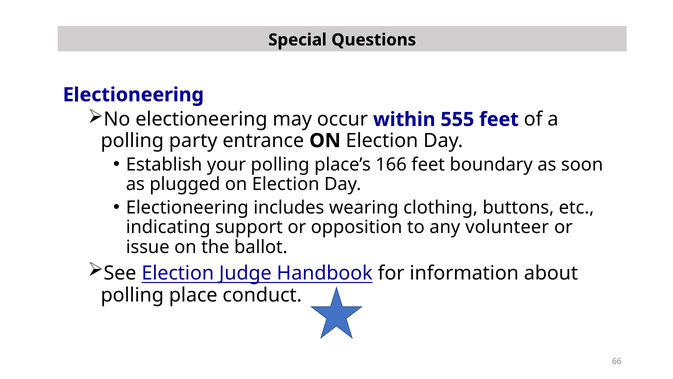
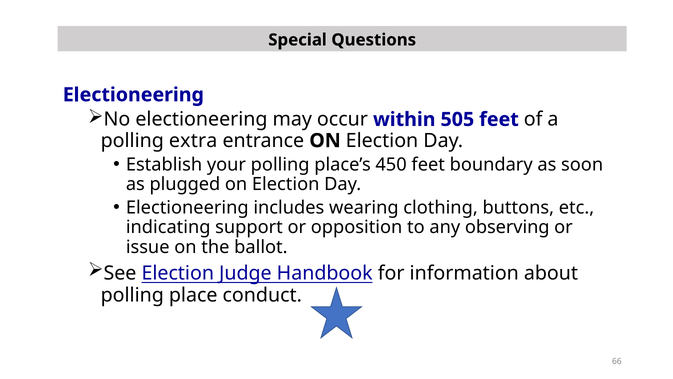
555: 555 -> 505 (457, 119)
party: party -> extra (193, 140)
166: 166 -> 450 (391, 164)
volunteer: volunteer -> observing (507, 227)
